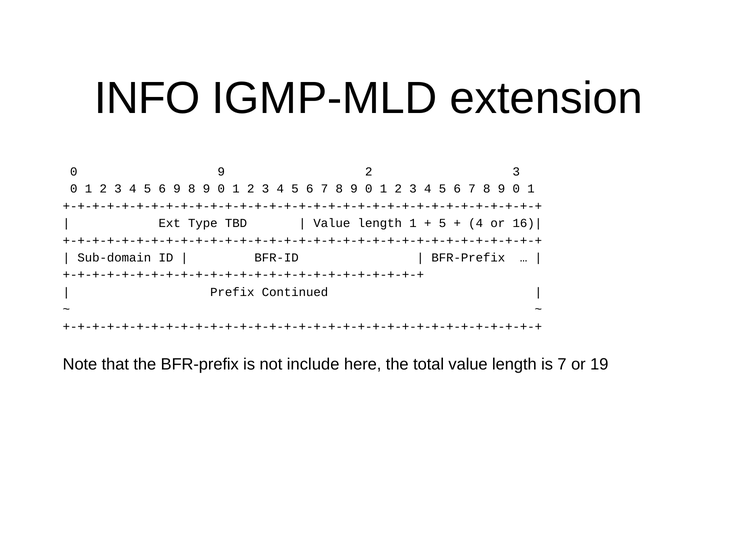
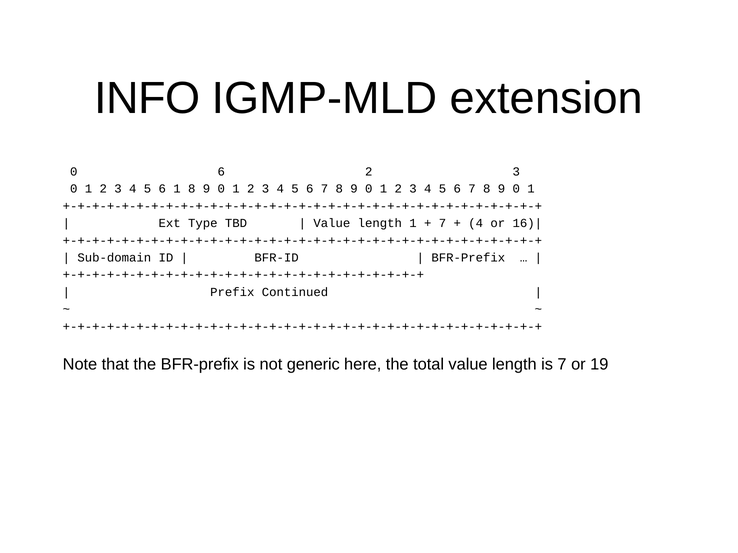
0 9: 9 -> 6 (221, 172)
6 9: 9 -> 1 (177, 189)
5: 5 -> 7 (443, 224)
include: include -> generic (313, 365)
